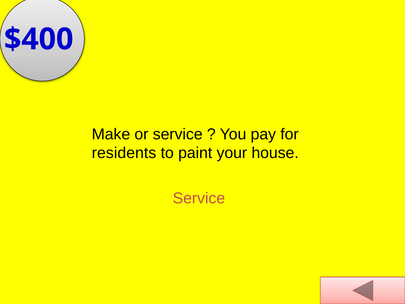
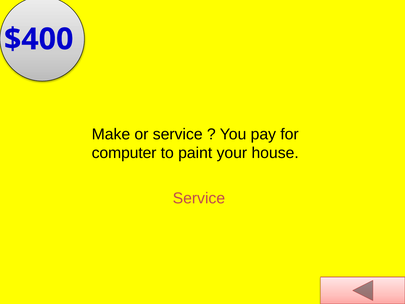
residents: residents -> computer (124, 153)
